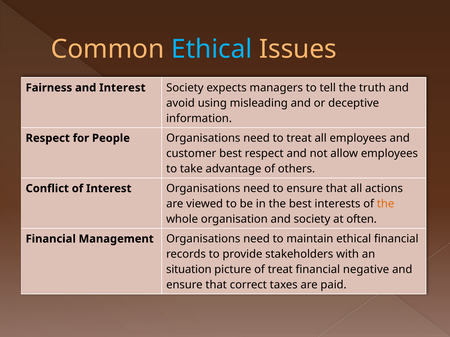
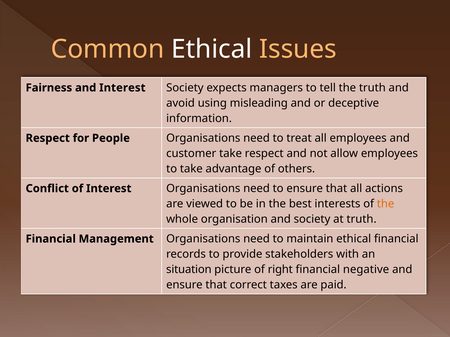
Ethical colour: light blue -> white (212, 49)
customer best: best -> take (231, 154)
at often: often -> truth (362, 219)
of treat: treat -> right (280, 270)
